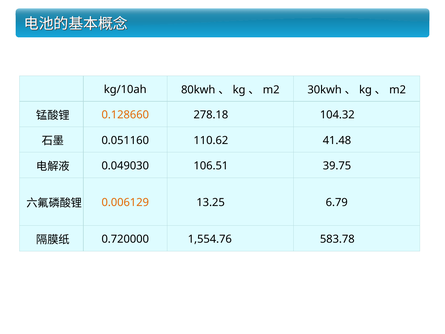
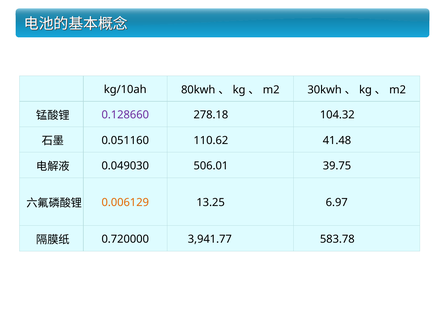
0.128660 colour: orange -> purple (125, 115)
106.51: 106.51 -> 506.01 (211, 166)
6.79: 6.79 -> 6.97 (337, 202)
1,554.76: 1,554.76 -> 3,941.77 (210, 239)
